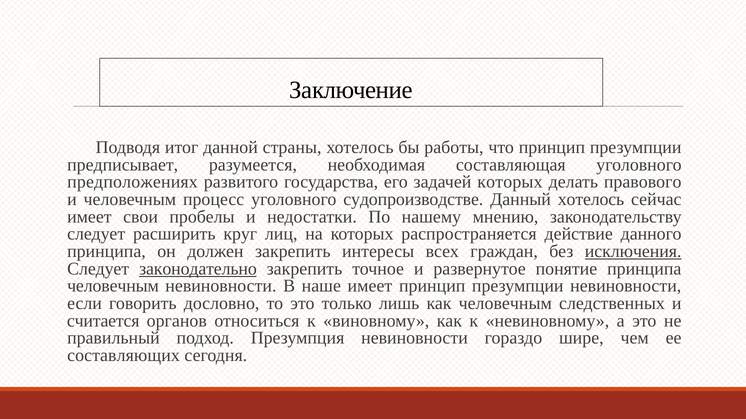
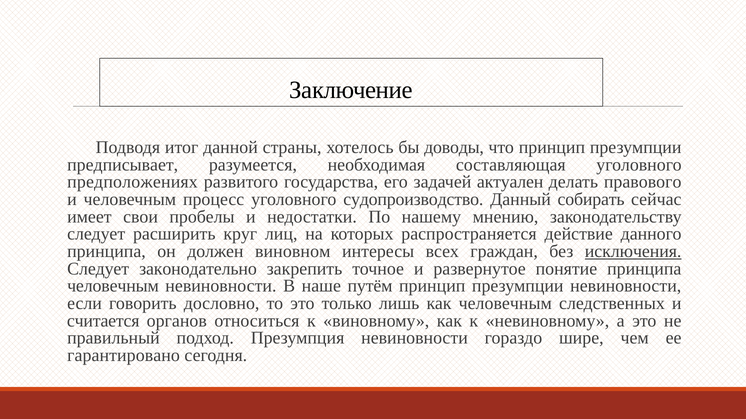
работы: работы -> доводы (454, 148)
задачей которых: которых -> актуален (510, 182)
судопроизводстве: судопроизводстве -> судопроизводство (413, 200)
Данный хотелось: хотелось -> собирать (591, 200)
должен закрепить: закрепить -> виновном (293, 252)
законодательно underline: present -> none (198, 269)
наше имеет: имеет -> путём (370, 286)
составляющих: составляющих -> гарантировано (124, 356)
